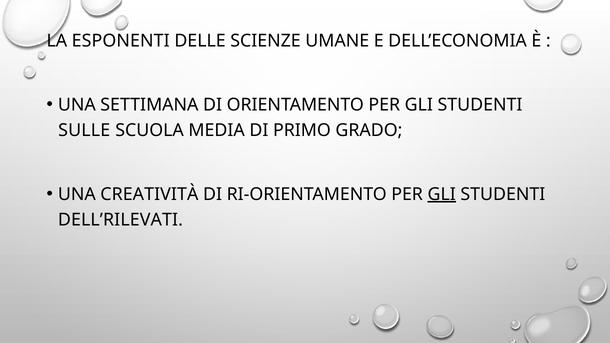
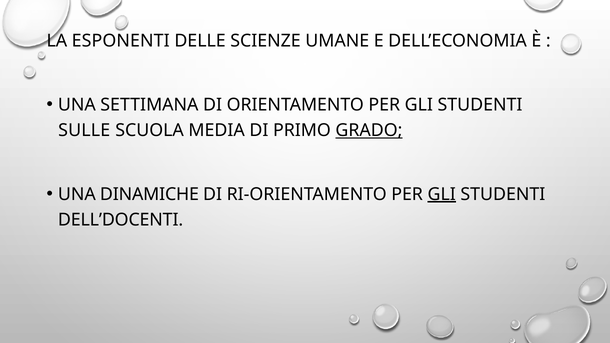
GRADO underline: none -> present (369, 130)
CREATIVITÀ: CREATIVITÀ -> DINAMICHE (149, 194)
DELL’RILEVATI: DELL’RILEVATI -> DELL’DOCENTI (121, 220)
